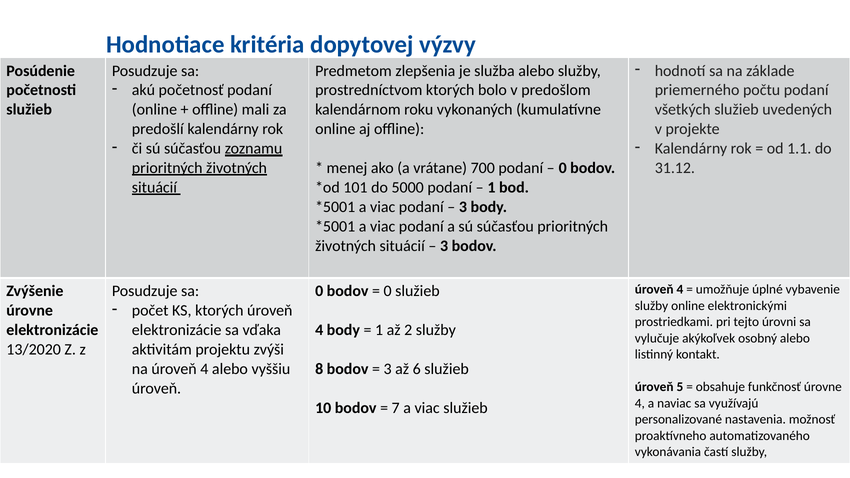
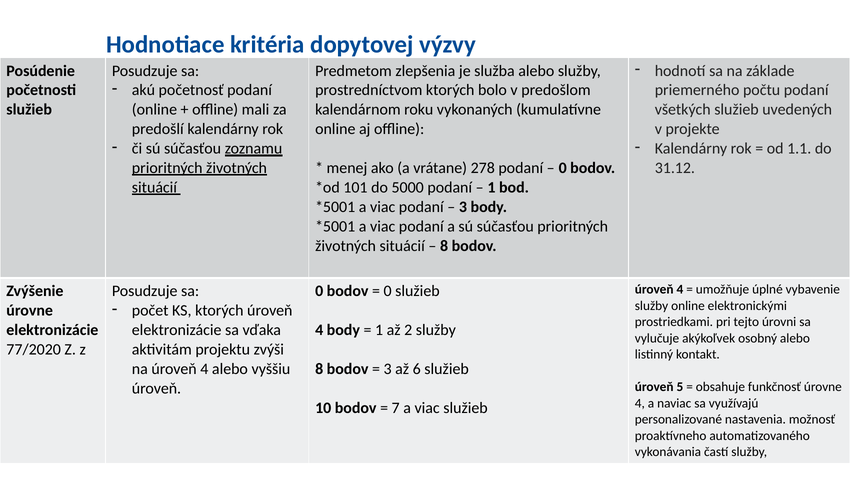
700: 700 -> 278 (483, 168)
3: 3 -> 8 (444, 246)
13/2020: 13/2020 -> 77/2020 (34, 350)
